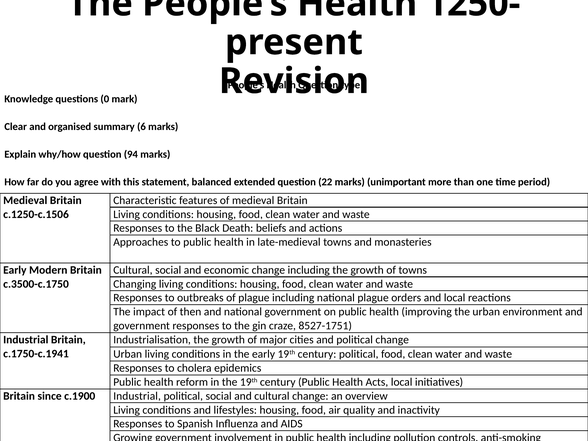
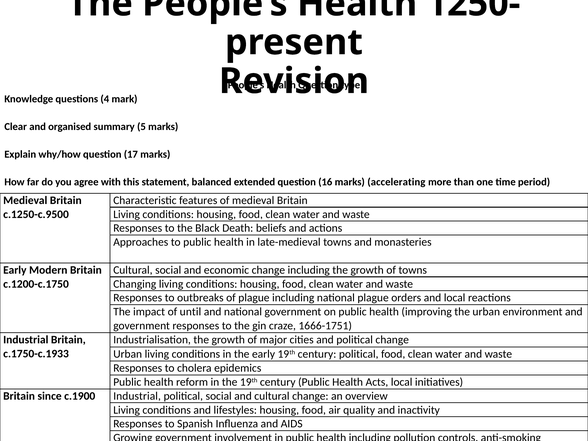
0: 0 -> 4 (105, 99)
6: 6 -> 5 (141, 127)
94: 94 -> 17 (131, 154)
22: 22 -> 16 (325, 182)
unimportant: unimportant -> accelerating (396, 182)
c.1250-c.1506: c.1250-c.1506 -> c.1250-c.9500 (36, 214)
c.3500-c.1750: c.3500-c.1750 -> c.1200-c.1750 (36, 284)
then: then -> until (190, 312)
8527-1751: 8527-1751 -> 1666-1751 (325, 326)
c.1750-c.1941: c.1750-c.1941 -> c.1750-c.1933 (36, 354)
